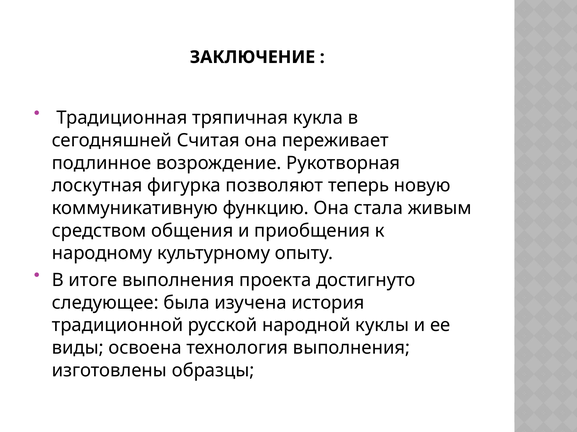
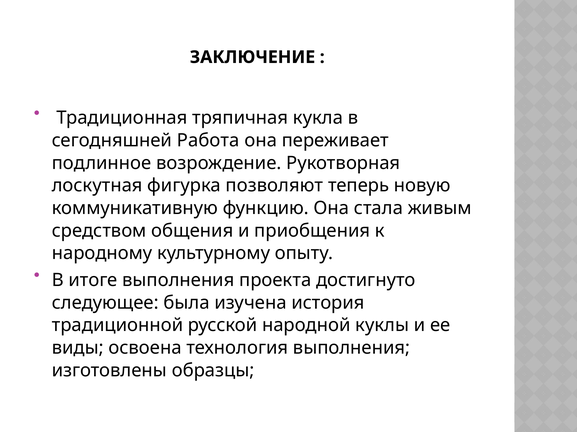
Считая: Считая -> Работа (208, 141)
